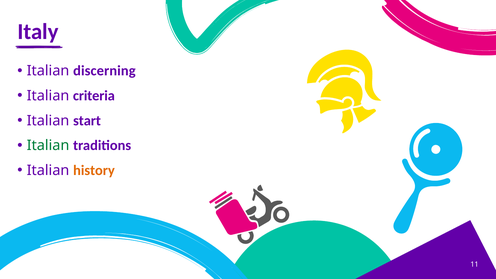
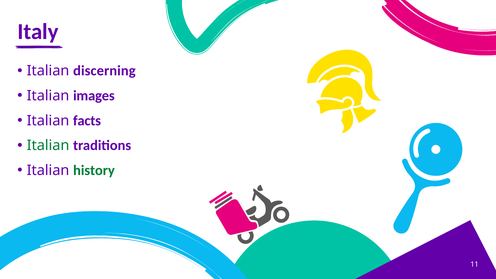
criteria: criteria -> images (94, 96)
start: start -> facts (87, 121)
history colour: orange -> green (94, 170)
